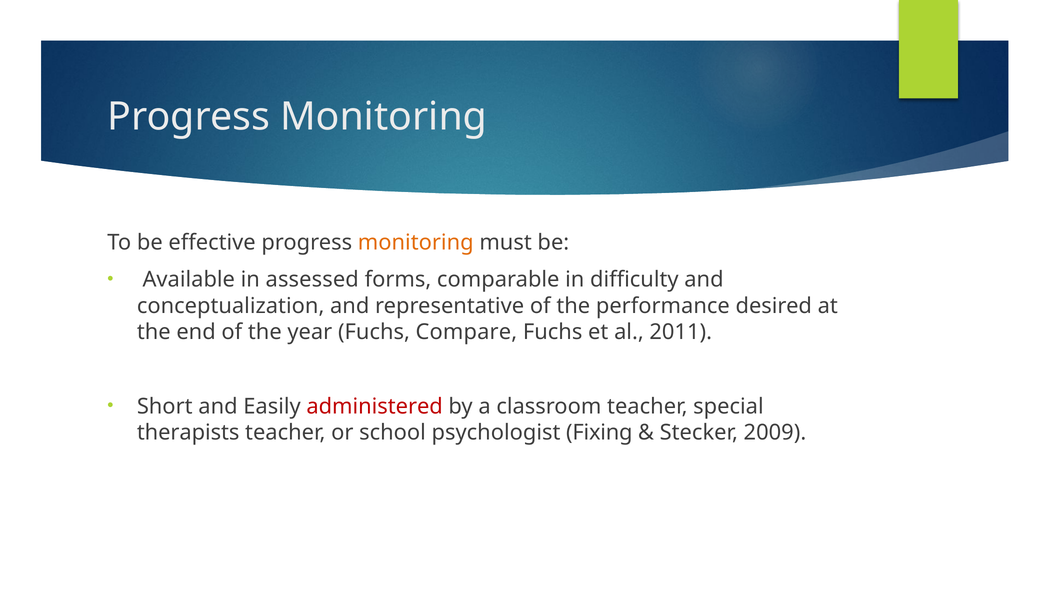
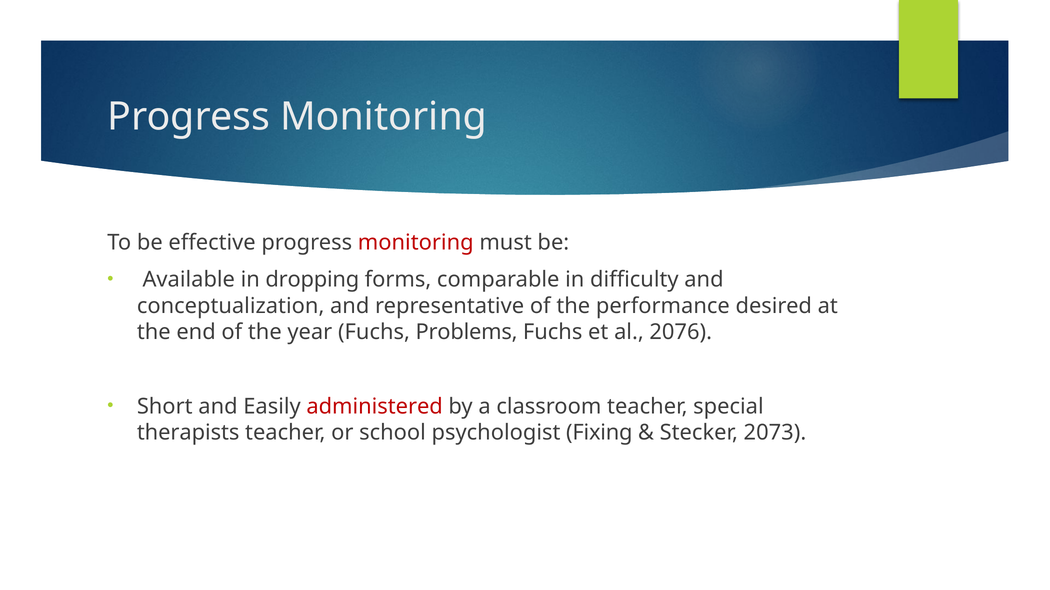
monitoring colour: orange -> red (416, 243)
assessed: assessed -> dropping (312, 280)
Compare: Compare -> Problems (467, 333)
2011: 2011 -> 2076 (681, 333)
2009: 2009 -> 2073 (775, 433)
